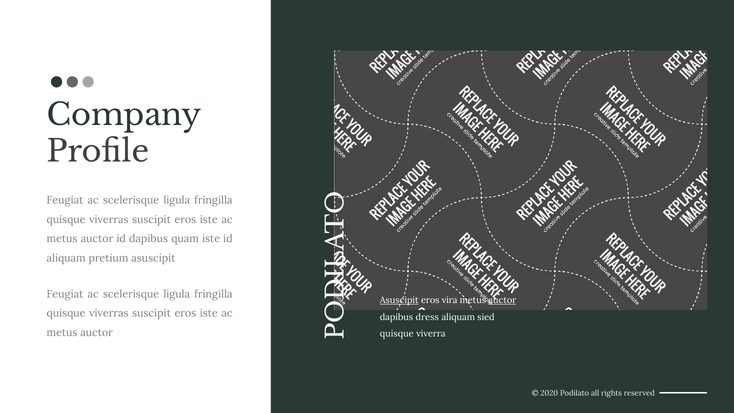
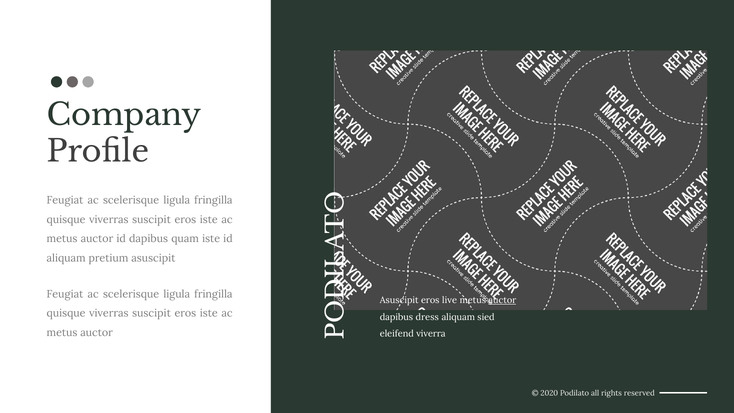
Asuscipit underline: present -> none (399, 300)
vira: vira -> live (450, 300)
quisque: quisque -> eleifend (397, 333)
